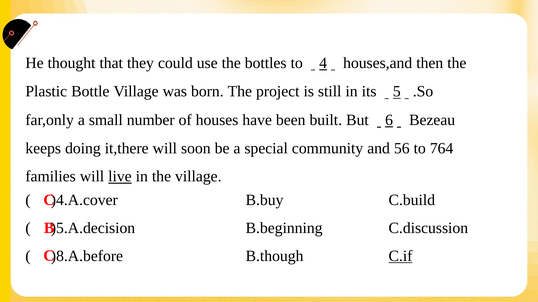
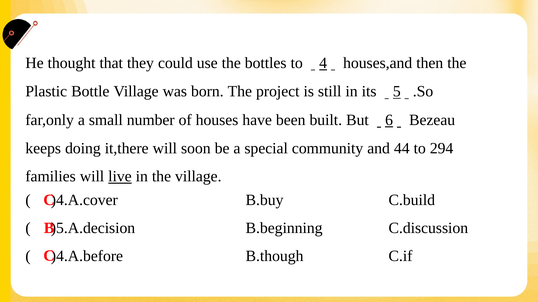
56: 56 -> 44 (402, 149)
764: 764 -> 294 (442, 149)
)8.A.before: )8.A.before -> )4.A.before (87, 256)
C.if underline: present -> none (401, 256)
